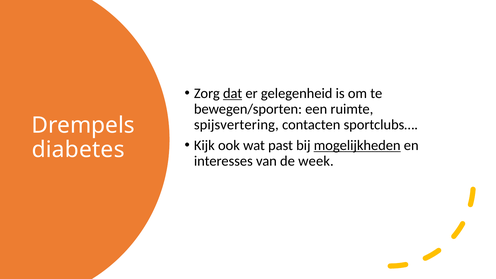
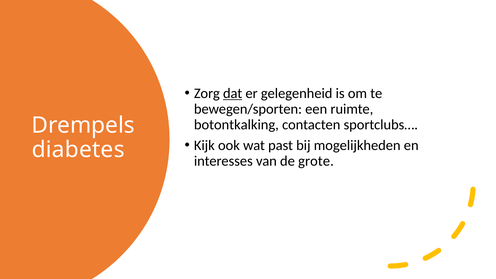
spijsvertering: spijsvertering -> botontkalking (236, 125)
mogelijkheden underline: present -> none (357, 145)
week: week -> grote (316, 161)
